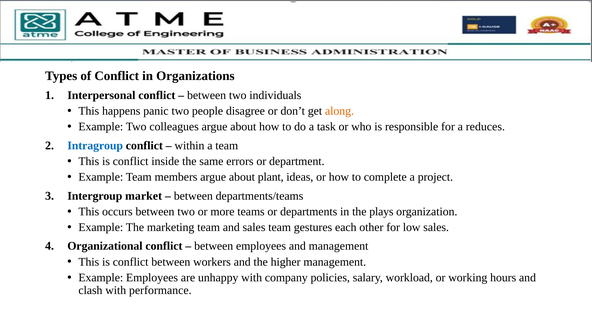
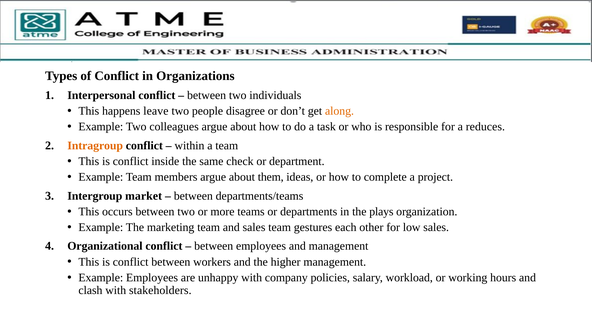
panic: panic -> leave (156, 111)
Intragroup colour: blue -> orange (95, 146)
errors: errors -> check (240, 161)
plant: plant -> them (271, 177)
performance: performance -> stakeholders (160, 290)
